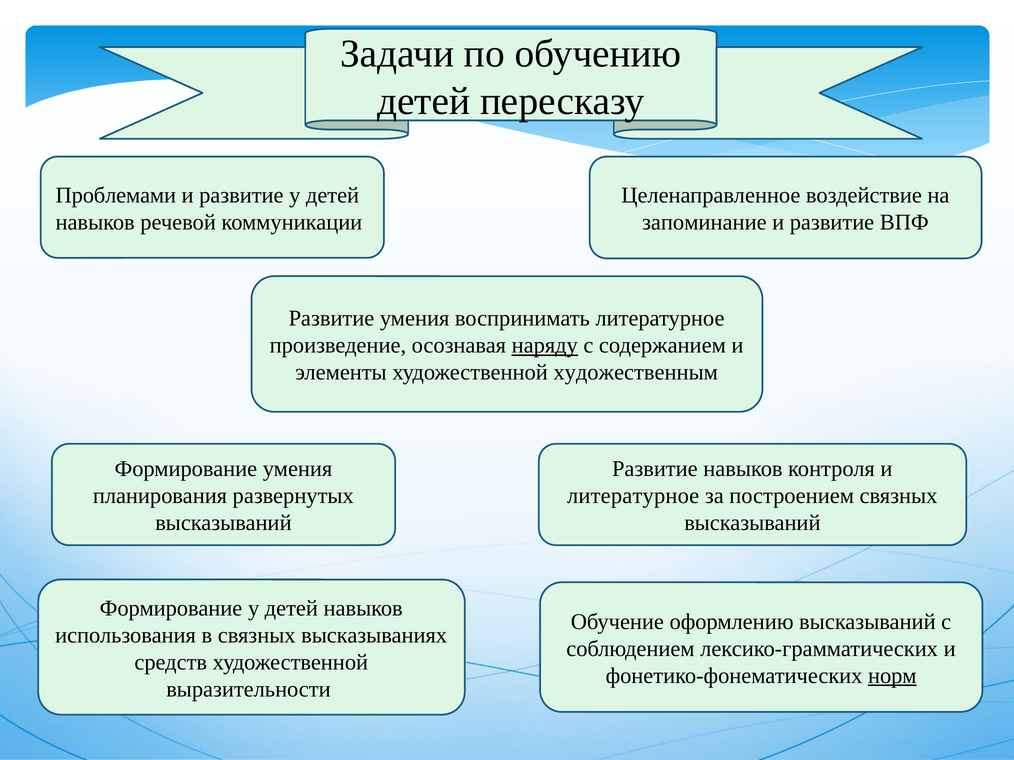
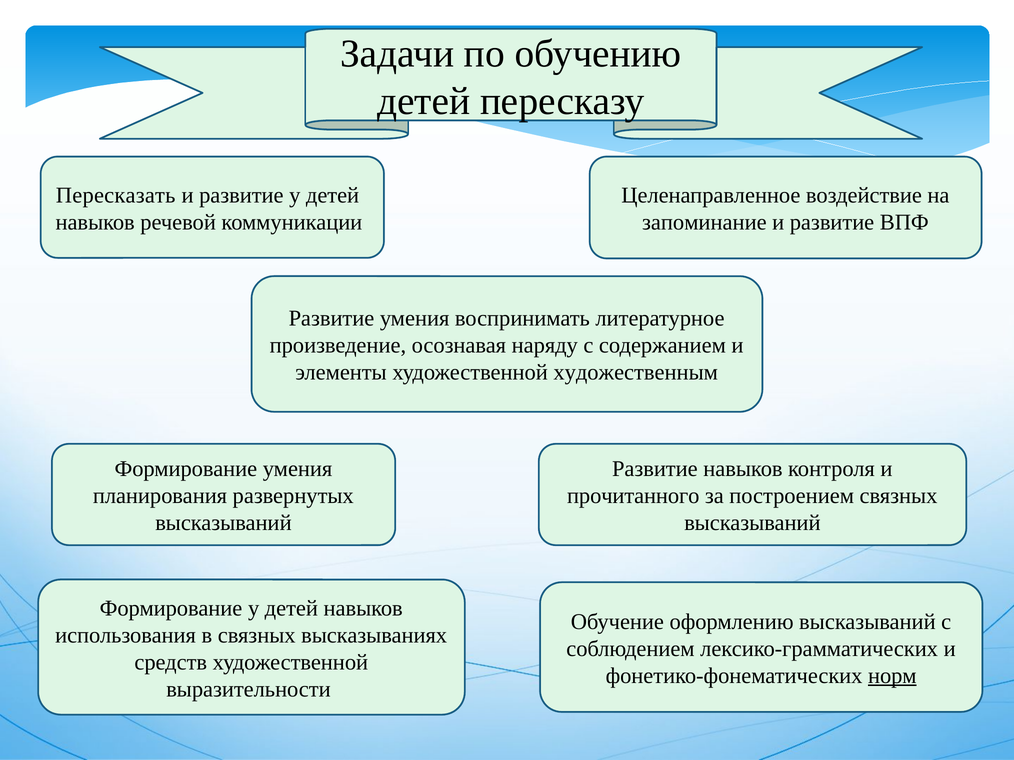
Проблемами: Проблемами -> Пересказать (116, 195)
наряду underline: present -> none (545, 346)
литературное: литературное -> прочитанного (633, 496)
